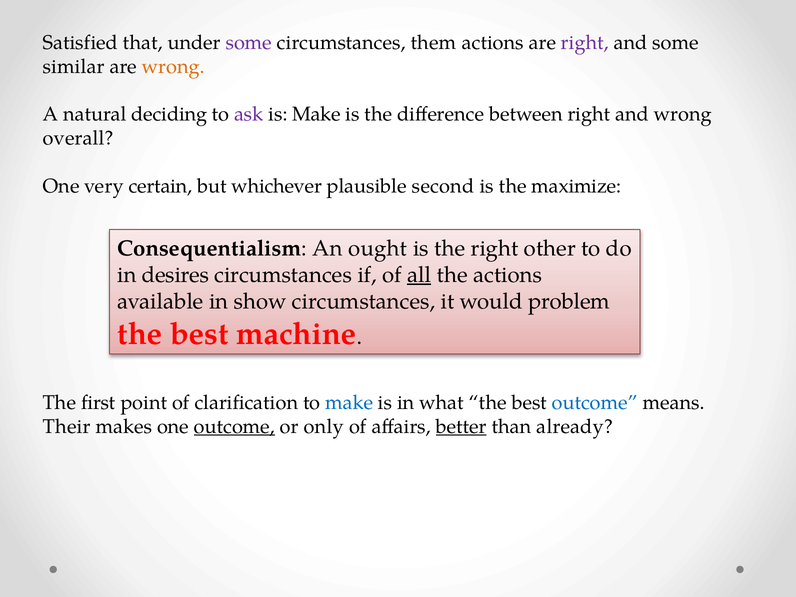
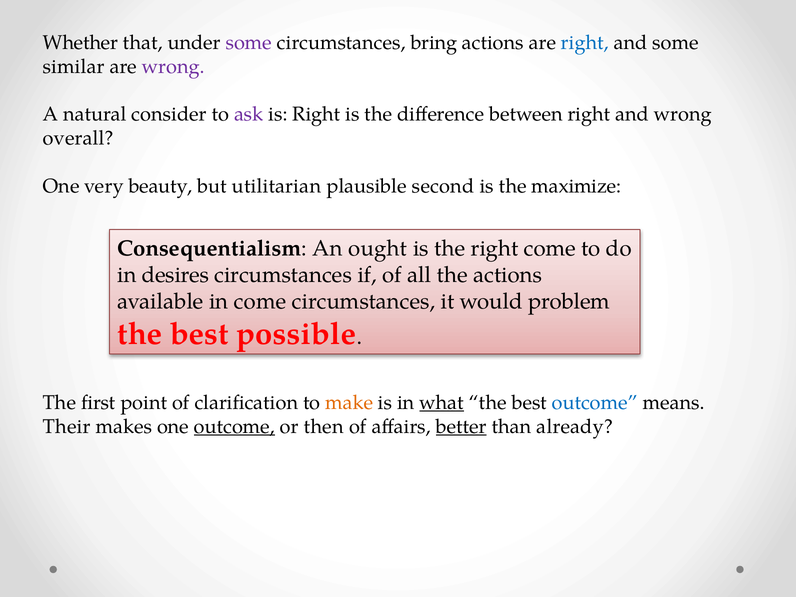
Satisfied: Satisfied -> Whether (80, 43)
them: them -> bring (434, 43)
right colour: purple -> blue (585, 43)
wrong colour: orange -> purple (173, 67)
deciding: deciding -> consider (169, 114)
is Make: Make -> Right (316, 114)
certain: certain -> beauty (160, 186)
whichever: whichever -> utilitarian (276, 186)
right other: other -> come (550, 248)
all underline: present -> none (419, 275)
in show: show -> come (260, 301)
machine: machine -> possible (296, 334)
make colour: blue -> orange (349, 403)
what underline: none -> present (442, 403)
only: only -> then (324, 426)
